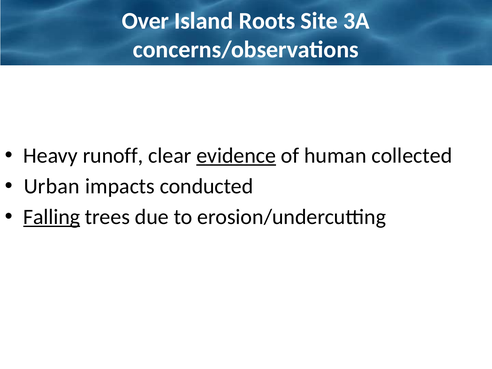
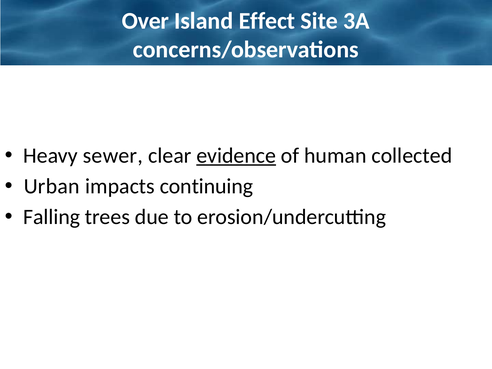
Roots: Roots -> Effect (267, 21)
runoff: runoff -> sewer (113, 156)
conducted: conducted -> continuing (206, 186)
Falling underline: present -> none (52, 217)
